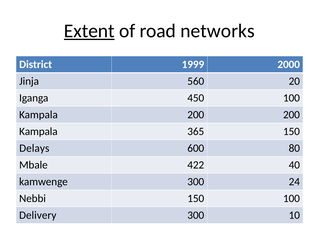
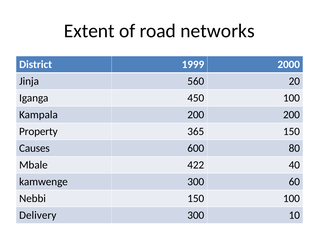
Extent underline: present -> none (89, 31)
Kampala: Kampala -> Property (38, 131)
Delays: Delays -> Causes (34, 148)
24: 24 -> 60 (294, 181)
